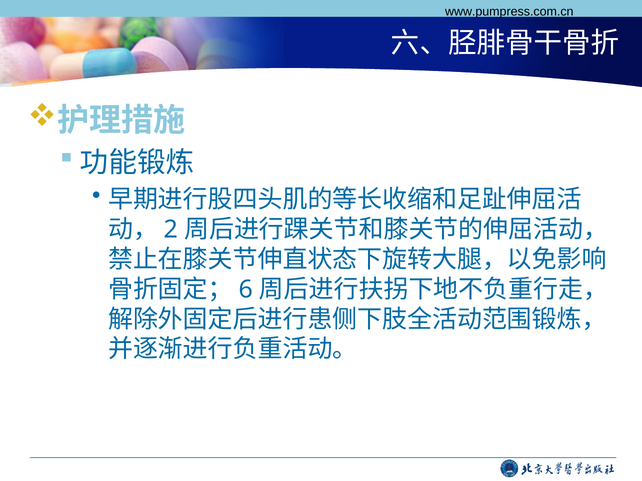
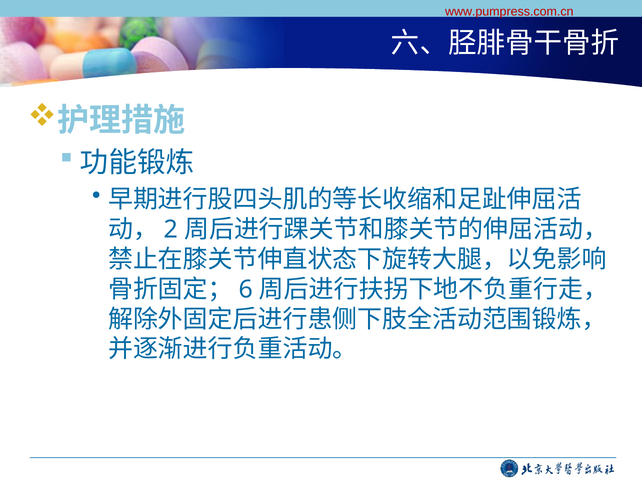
www.pumpress.com.cn colour: black -> red (509, 12)
